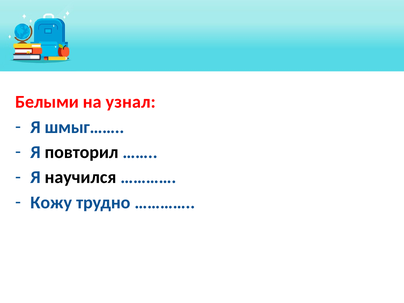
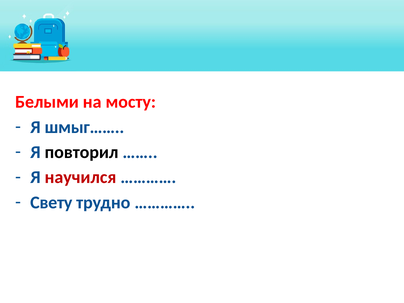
узнал: узнал -> мосту (131, 102)
научился colour: black -> red (80, 177)
Кожу: Кожу -> Свету (51, 203)
